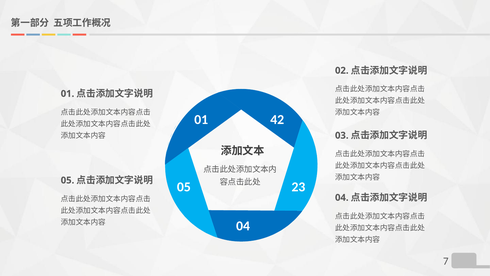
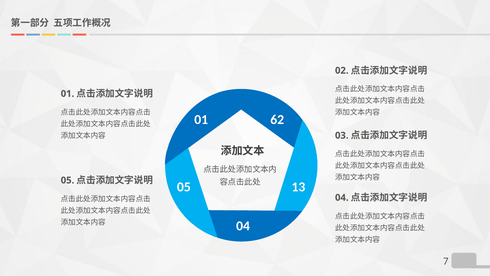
42: 42 -> 62 (277, 119)
23: 23 -> 13 (298, 187)
